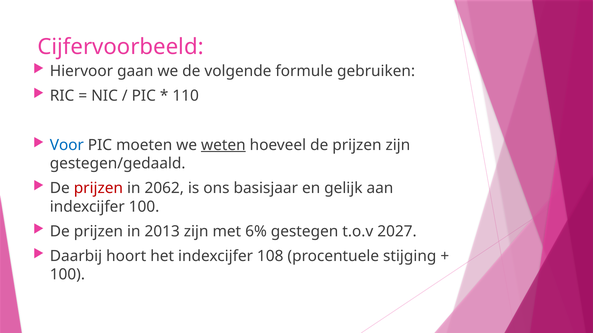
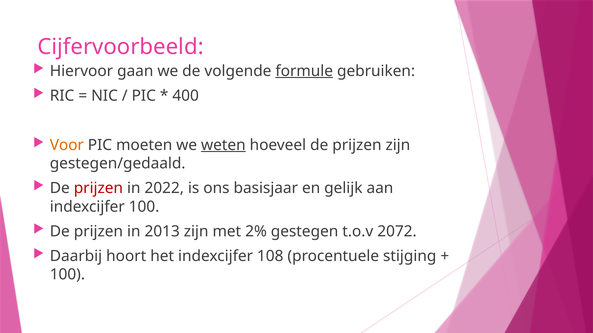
formule underline: none -> present (304, 71)
110: 110 -> 400 (186, 96)
Voor colour: blue -> orange (67, 145)
2062: 2062 -> 2022 (164, 188)
6%: 6% -> 2% (256, 232)
2027: 2027 -> 2072 (397, 232)
